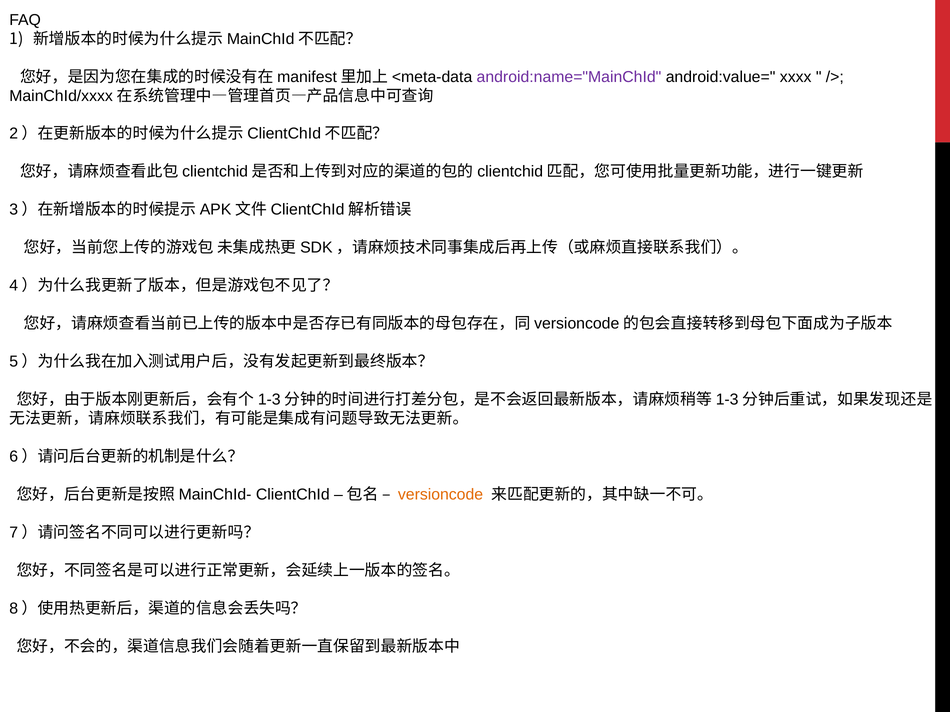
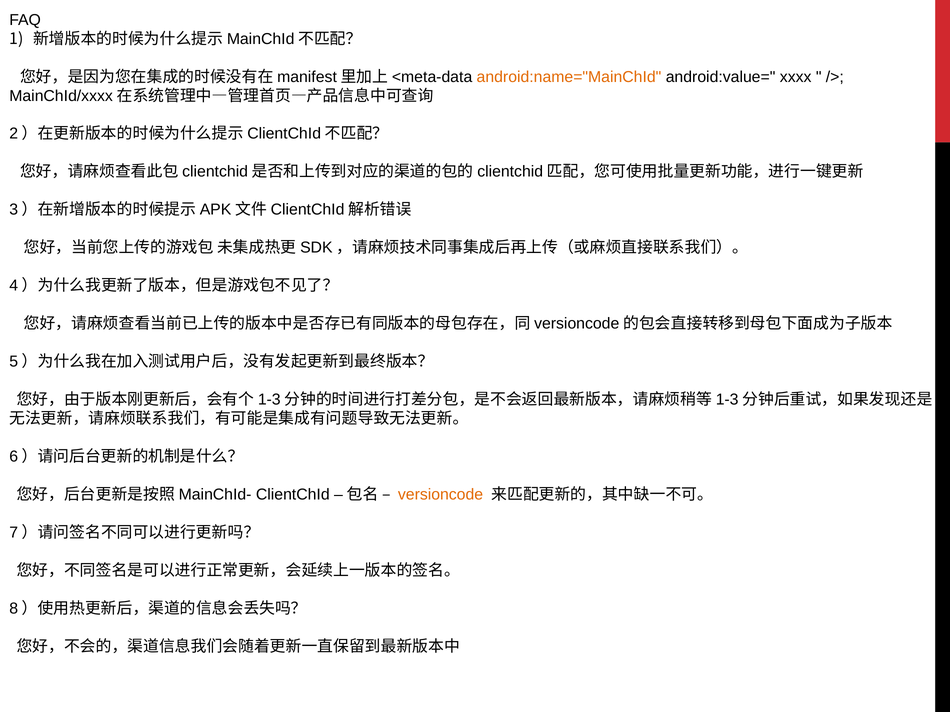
android:name="MainChId colour: purple -> orange (569, 77)
